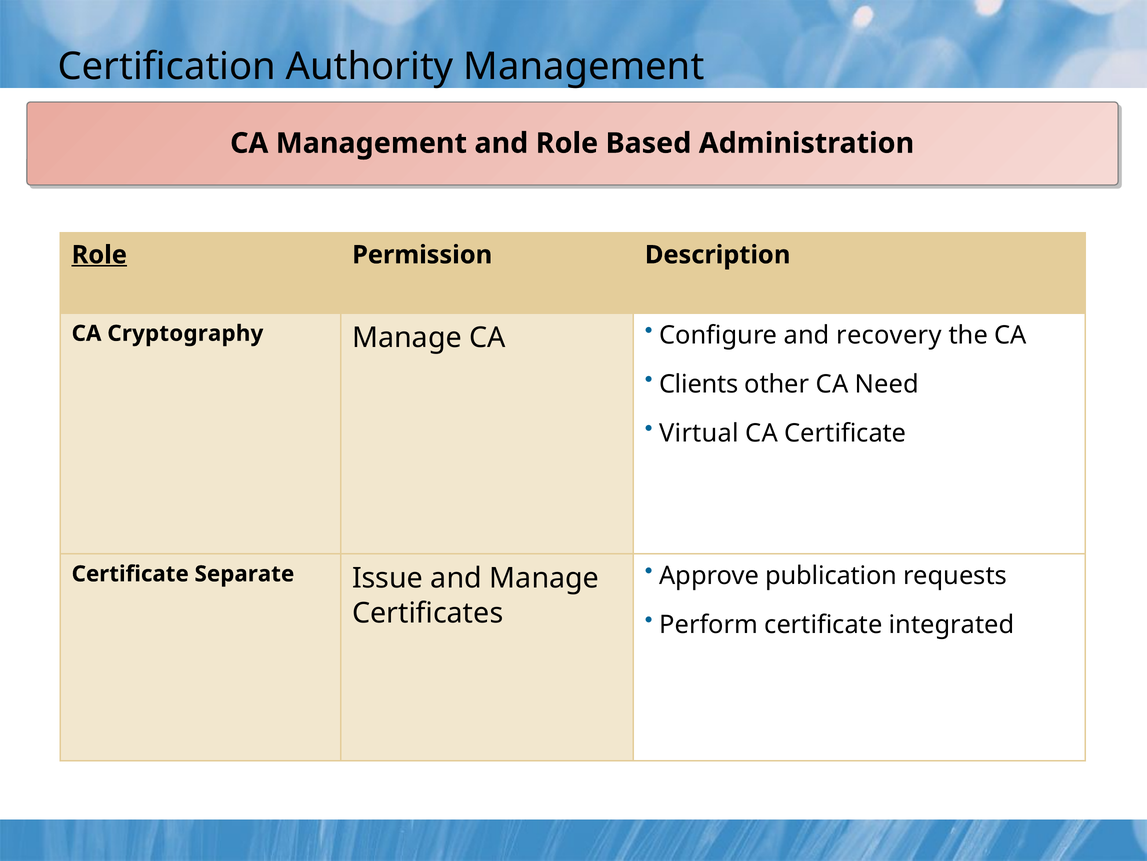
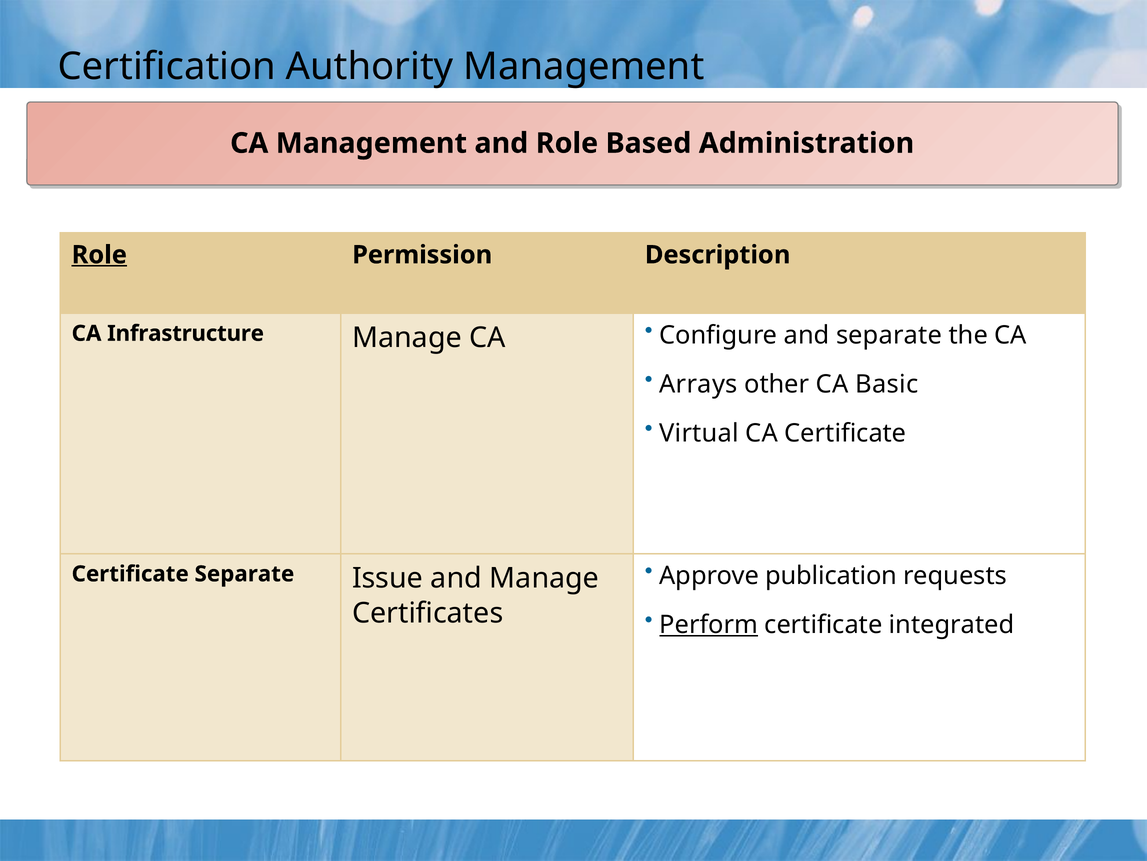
Cryptography: Cryptography -> Infrastructure (186, 333)
and recovery: recovery -> separate (889, 335)
Clients: Clients -> Arrays (698, 384)
Need: Need -> Basic (887, 384)
Perform underline: none -> present (709, 624)
